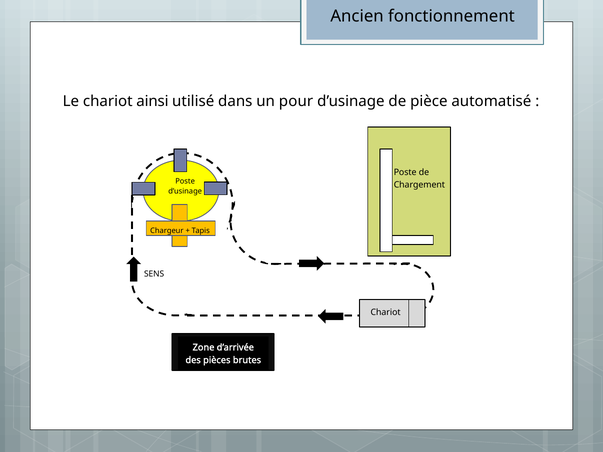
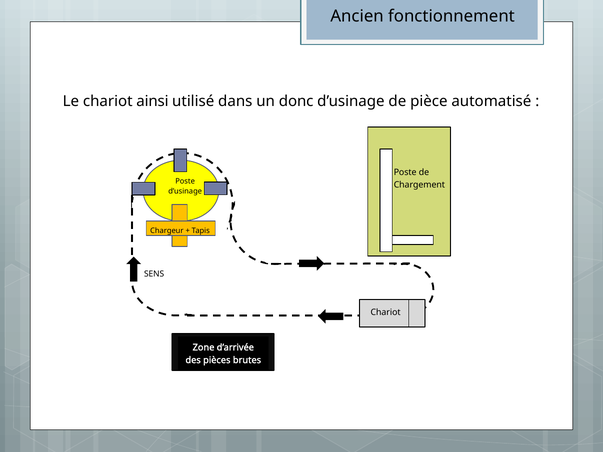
pour: pour -> donc (296, 101)
